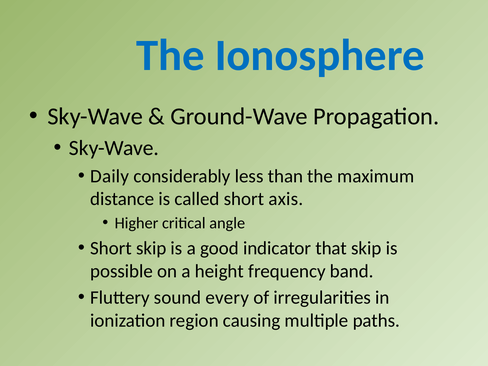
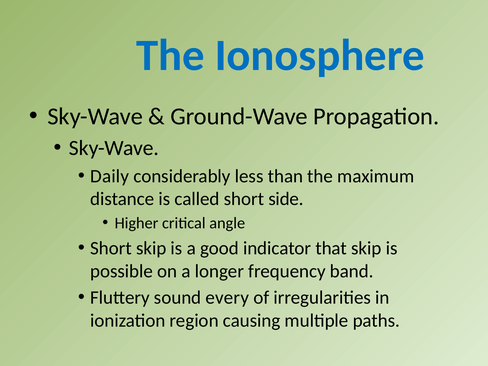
axis: axis -> side (286, 199)
height: height -> longer (219, 271)
